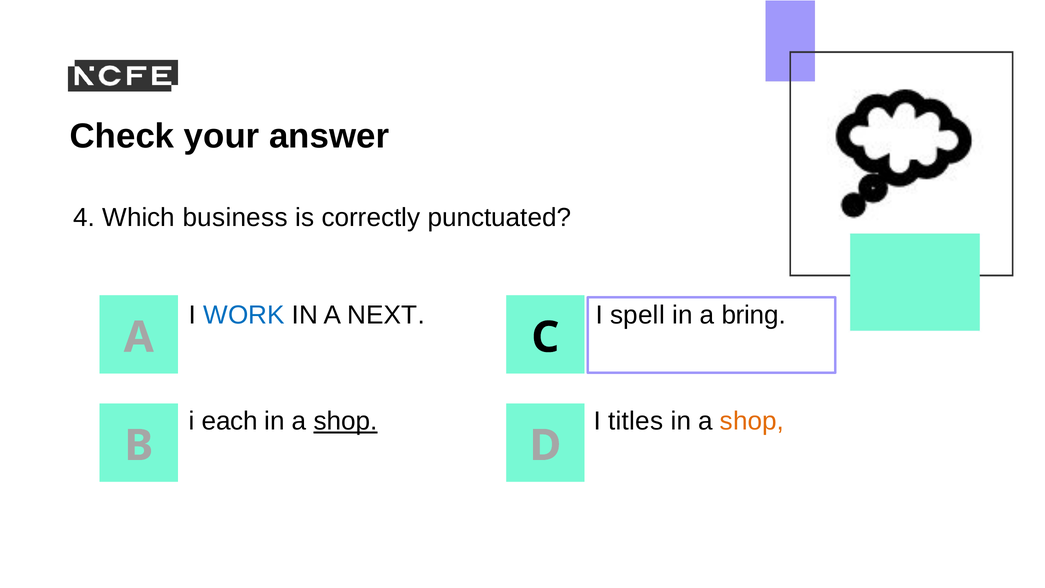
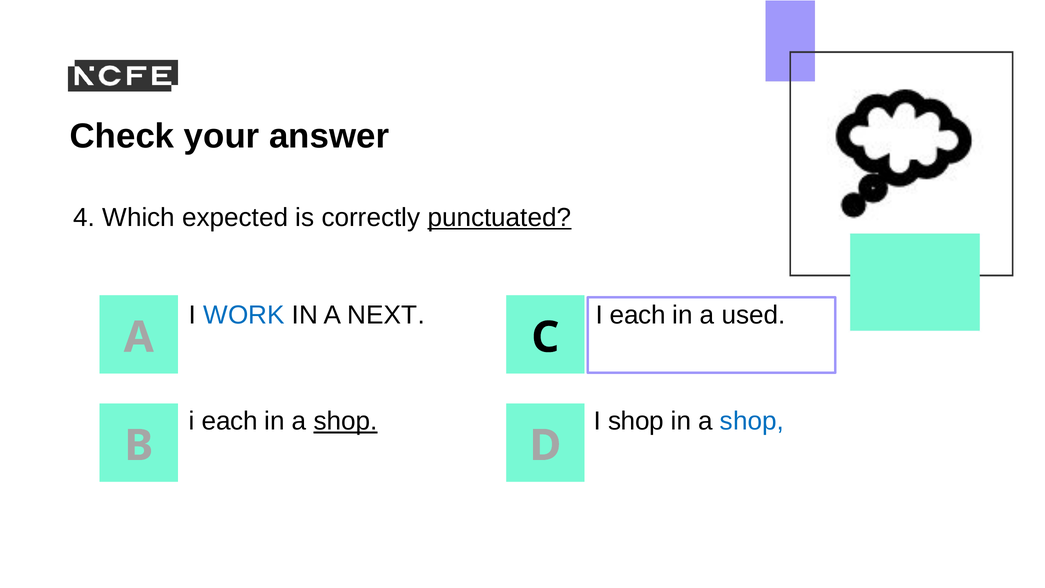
business: business -> expected (235, 217)
punctuated underline: none -> present (499, 217)
spell: spell -> each (638, 315)
bring: bring -> used (754, 315)
I titles: titles -> shop (636, 421)
shop colour: orange -> blue (752, 421)
